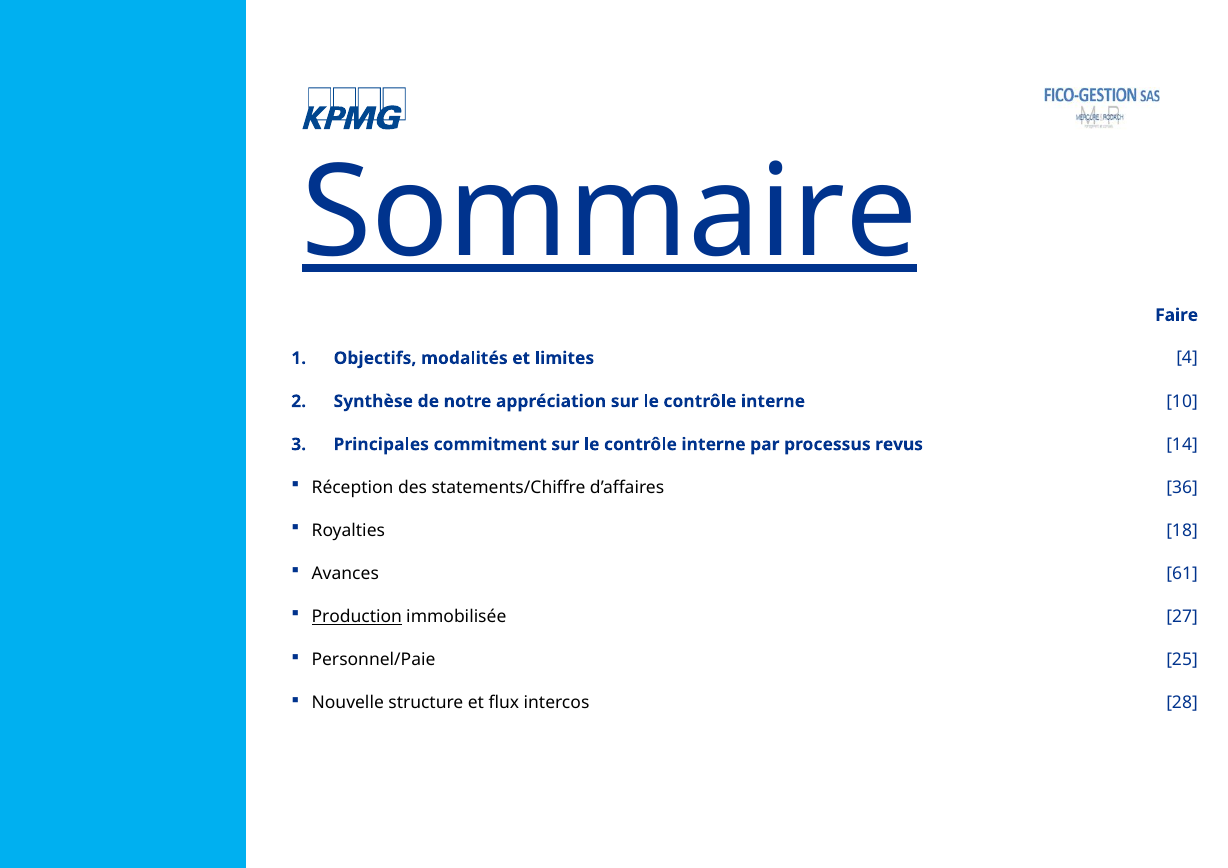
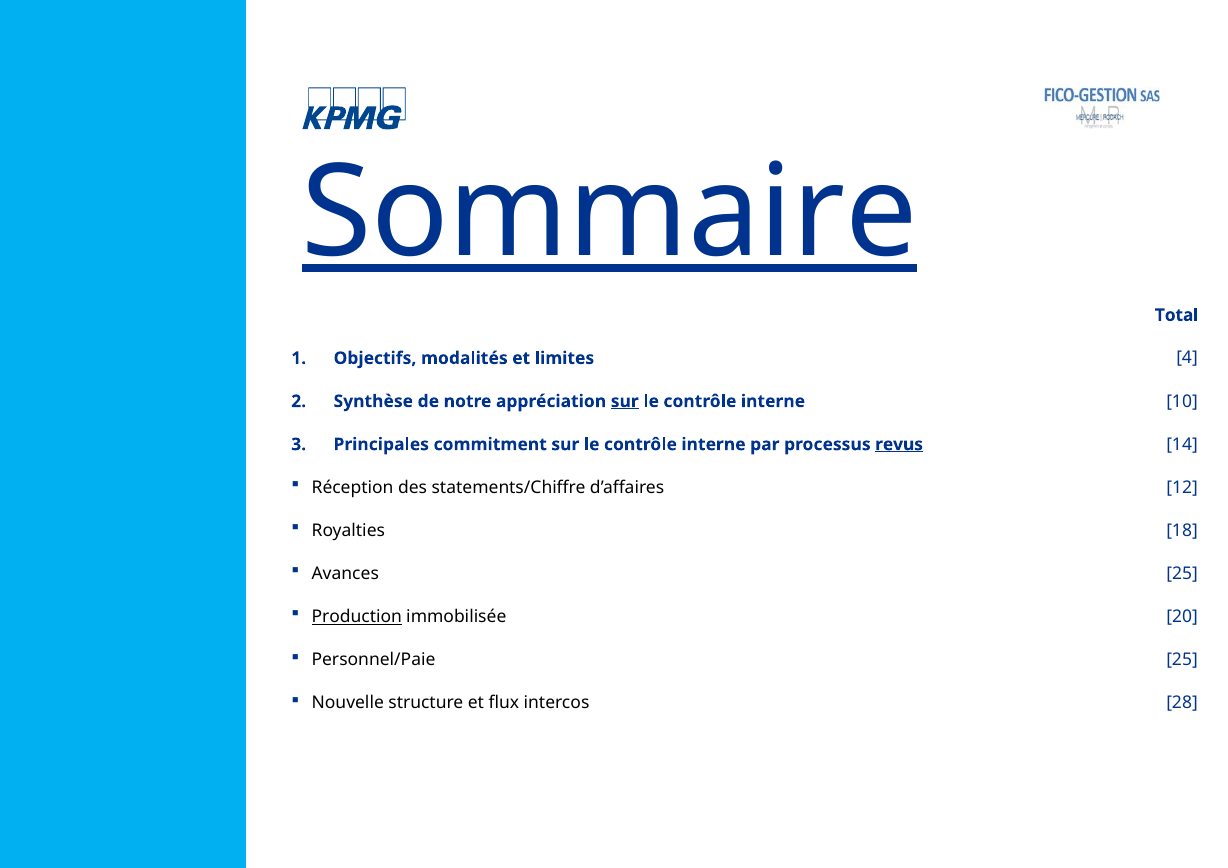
Faire: Faire -> Total (1177, 315)
sur underline: none -> present (625, 401)
revus underline: none -> present (899, 445)
36: 36 -> 12 (1182, 488)
Avances 61: 61 -> 25 (1182, 574)
27: 27 -> 20 (1182, 617)
